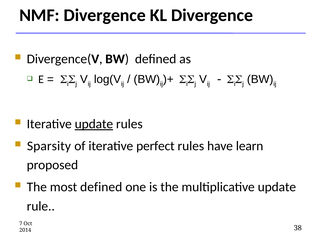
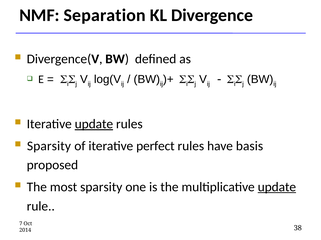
NMF Divergence: Divergence -> Separation (105, 15)
learn: learn -> basis (250, 146)
most defined: defined -> sparsity (101, 188)
update underline: none -> present (277, 188)
